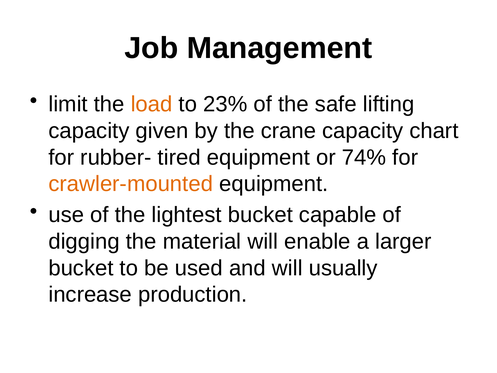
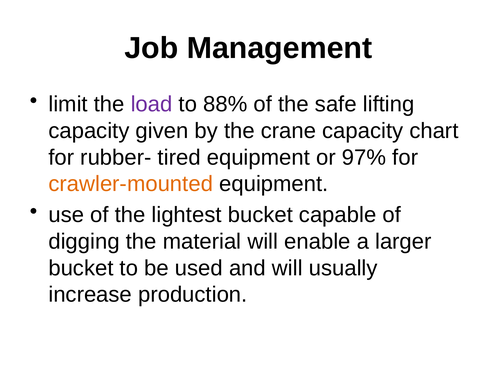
load colour: orange -> purple (152, 104)
23%: 23% -> 88% (225, 104)
74%: 74% -> 97% (364, 157)
